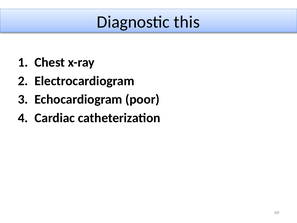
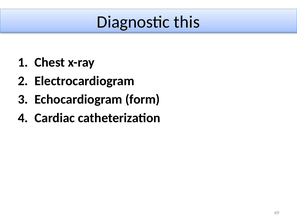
poor: poor -> form (143, 99)
